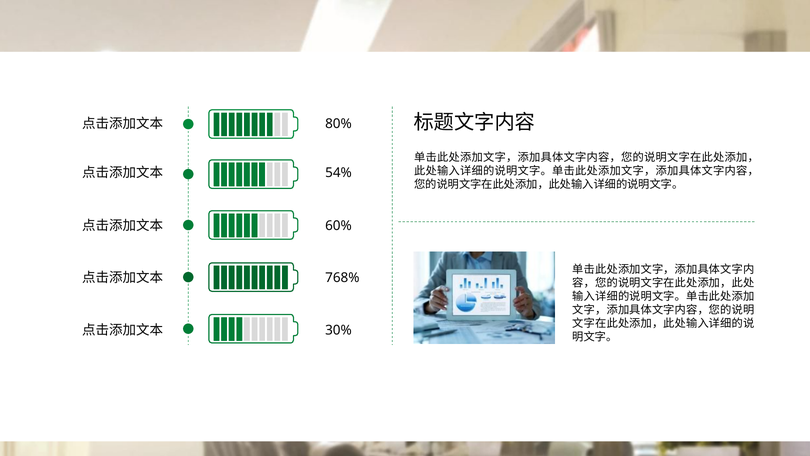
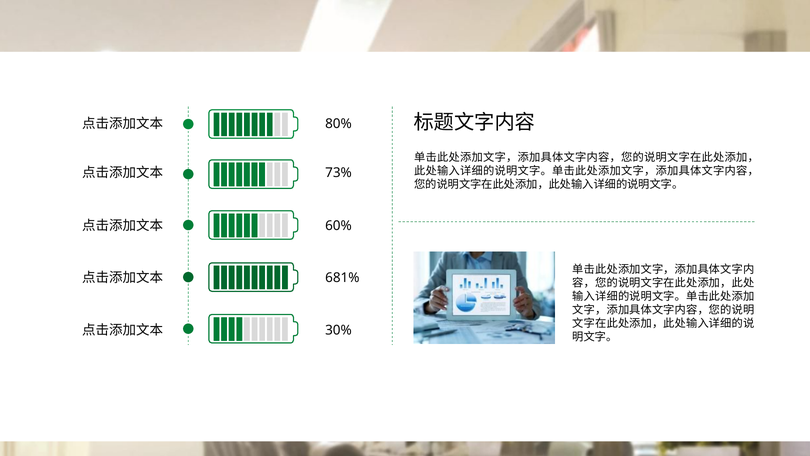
54%: 54% -> 73% (338, 173)
768%: 768% -> 681% (342, 277)
